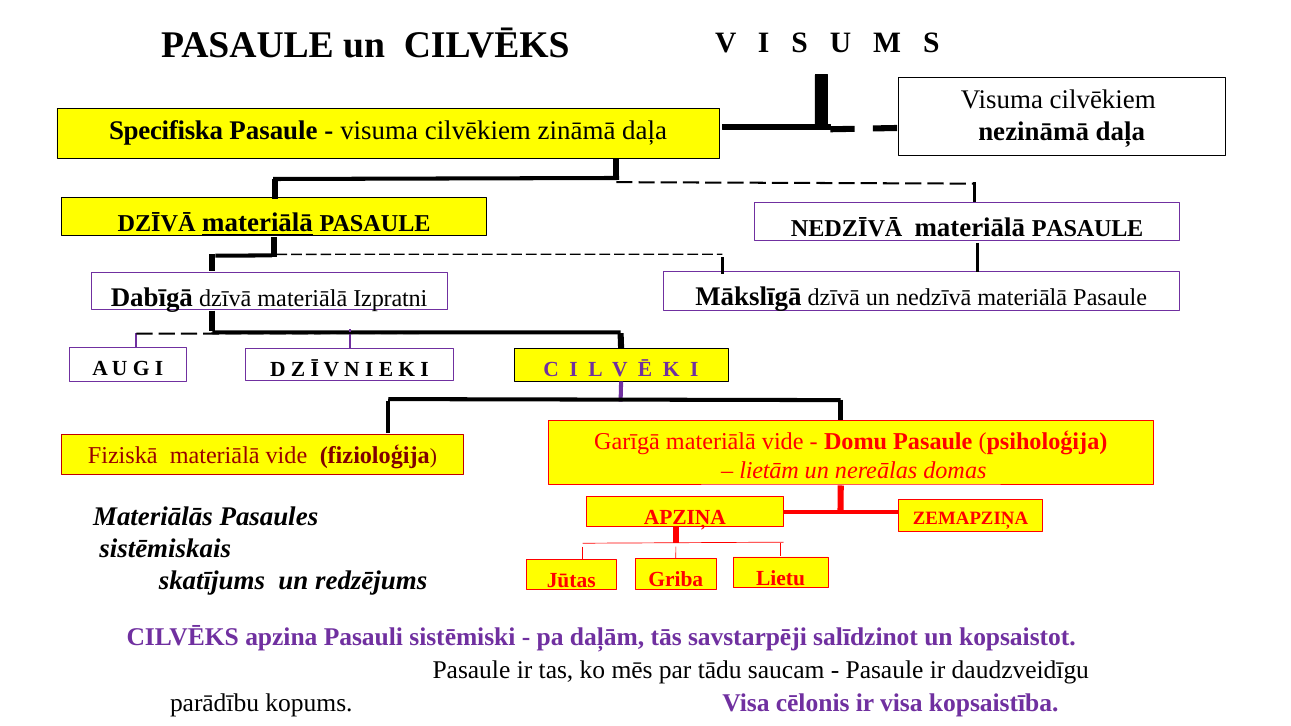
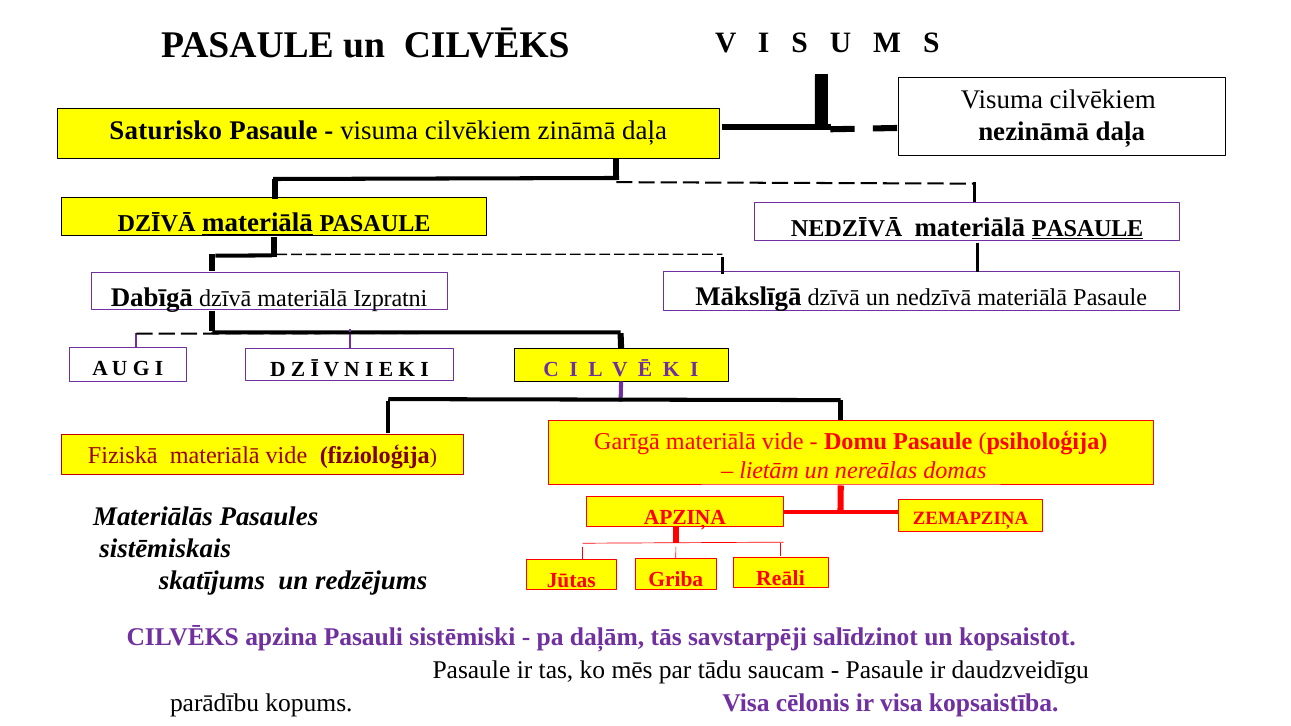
Specifiska: Specifiska -> Saturisko (166, 131)
PASAULE underline: none -> present (1088, 228)
Lietu: Lietu -> Reāli (780, 578)
